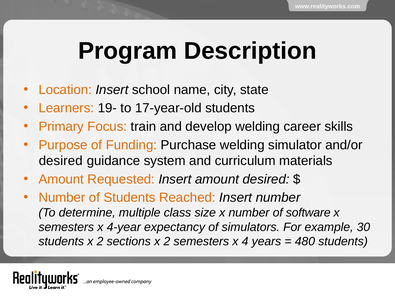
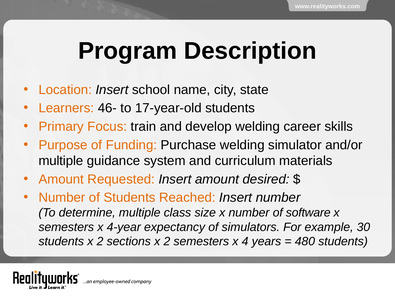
19-: 19- -> 46- (107, 108)
desired: desired -> multiple (61, 161)
